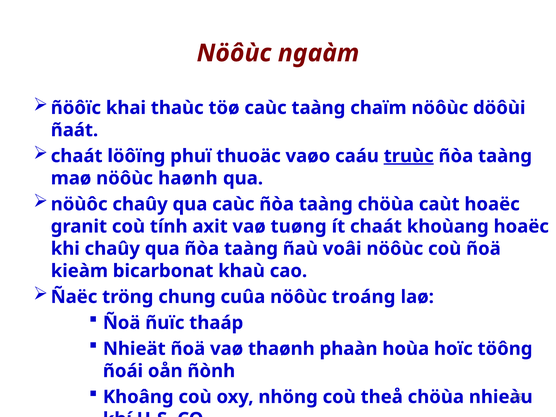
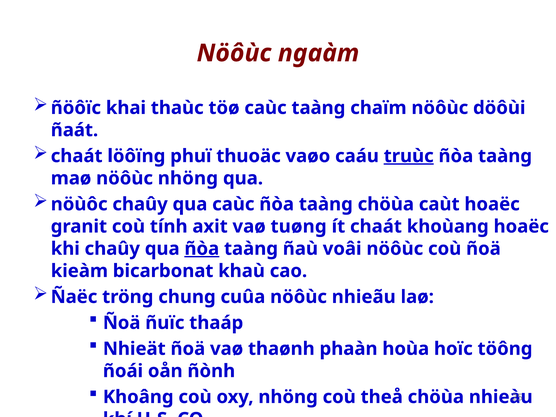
nöôùc haønh: haønh -> nhöng (188, 178)
ñòa underline: none -> present (202, 249)
troáng: troáng -> nhieãu (364, 297)
